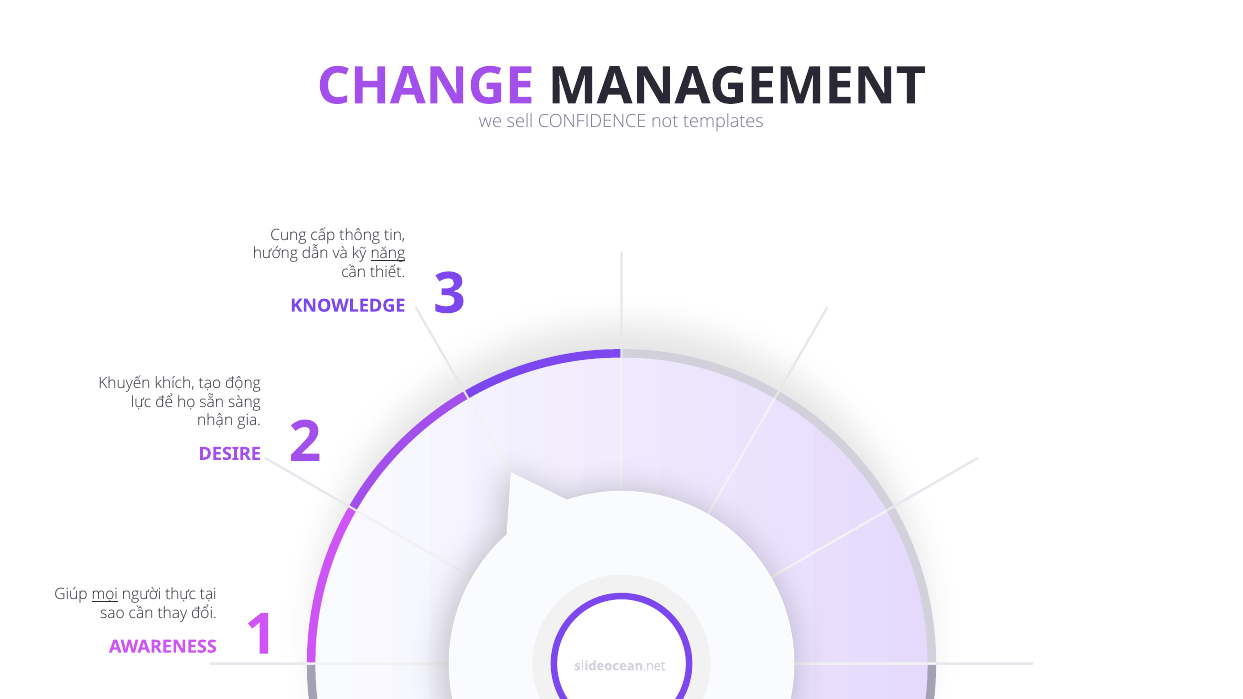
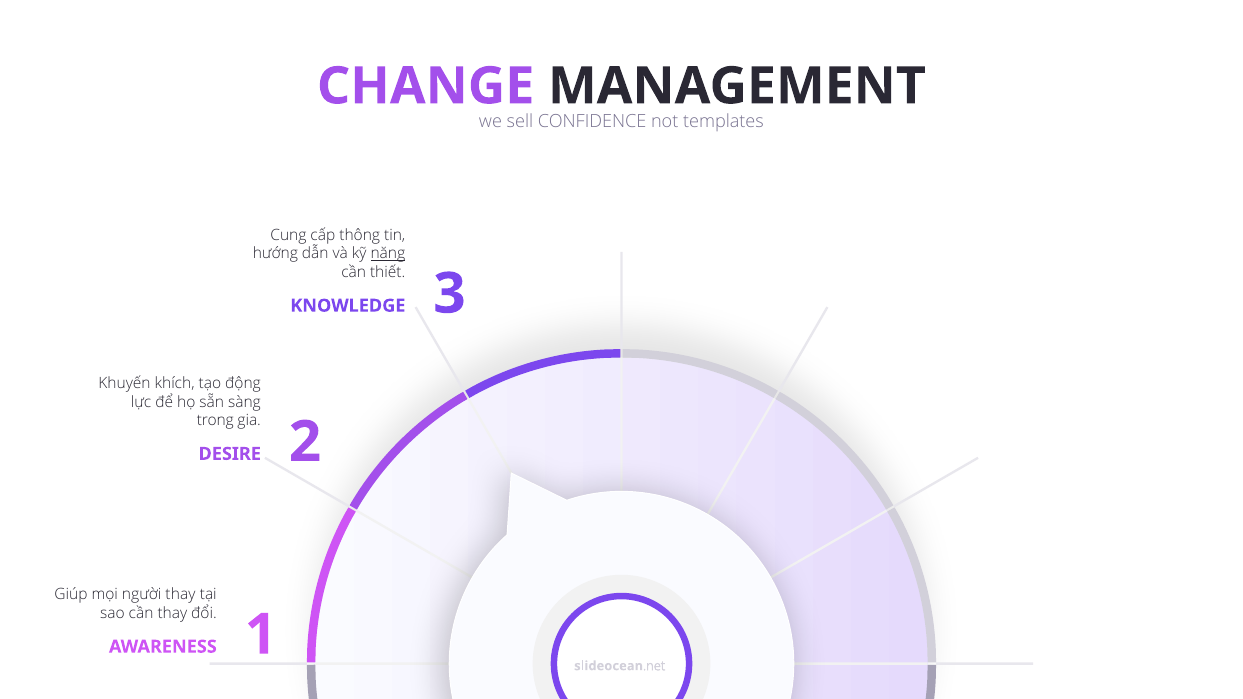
nhận: nhận -> trong (215, 421)
mọi underline: present -> none (105, 595)
người thực: thực -> thay (181, 595)
